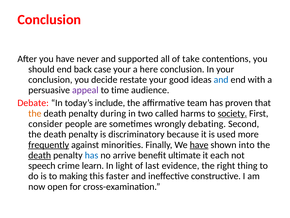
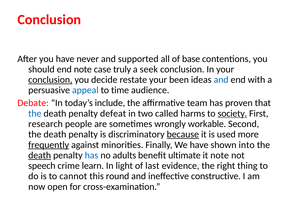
take: take -> base (191, 59)
end back: back -> note (83, 69)
case your: your -> truly (122, 69)
here: here -> seek (149, 69)
conclusion underline: none -> present (50, 80)
good: good -> been (179, 80)
appeal colour: purple -> blue (85, 90)
the colour: orange -> blue (35, 113)
during: during -> defeat (113, 113)
consider: consider -> research (46, 124)
debating: debating -> workable (207, 124)
because underline: none -> present (183, 134)
have underline: present -> none (199, 144)
arrive: arrive -> adults (124, 155)
it each: each -> note (220, 155)
making: making -> cannot (73, 176)
faster: faster -> round (118, 176)
